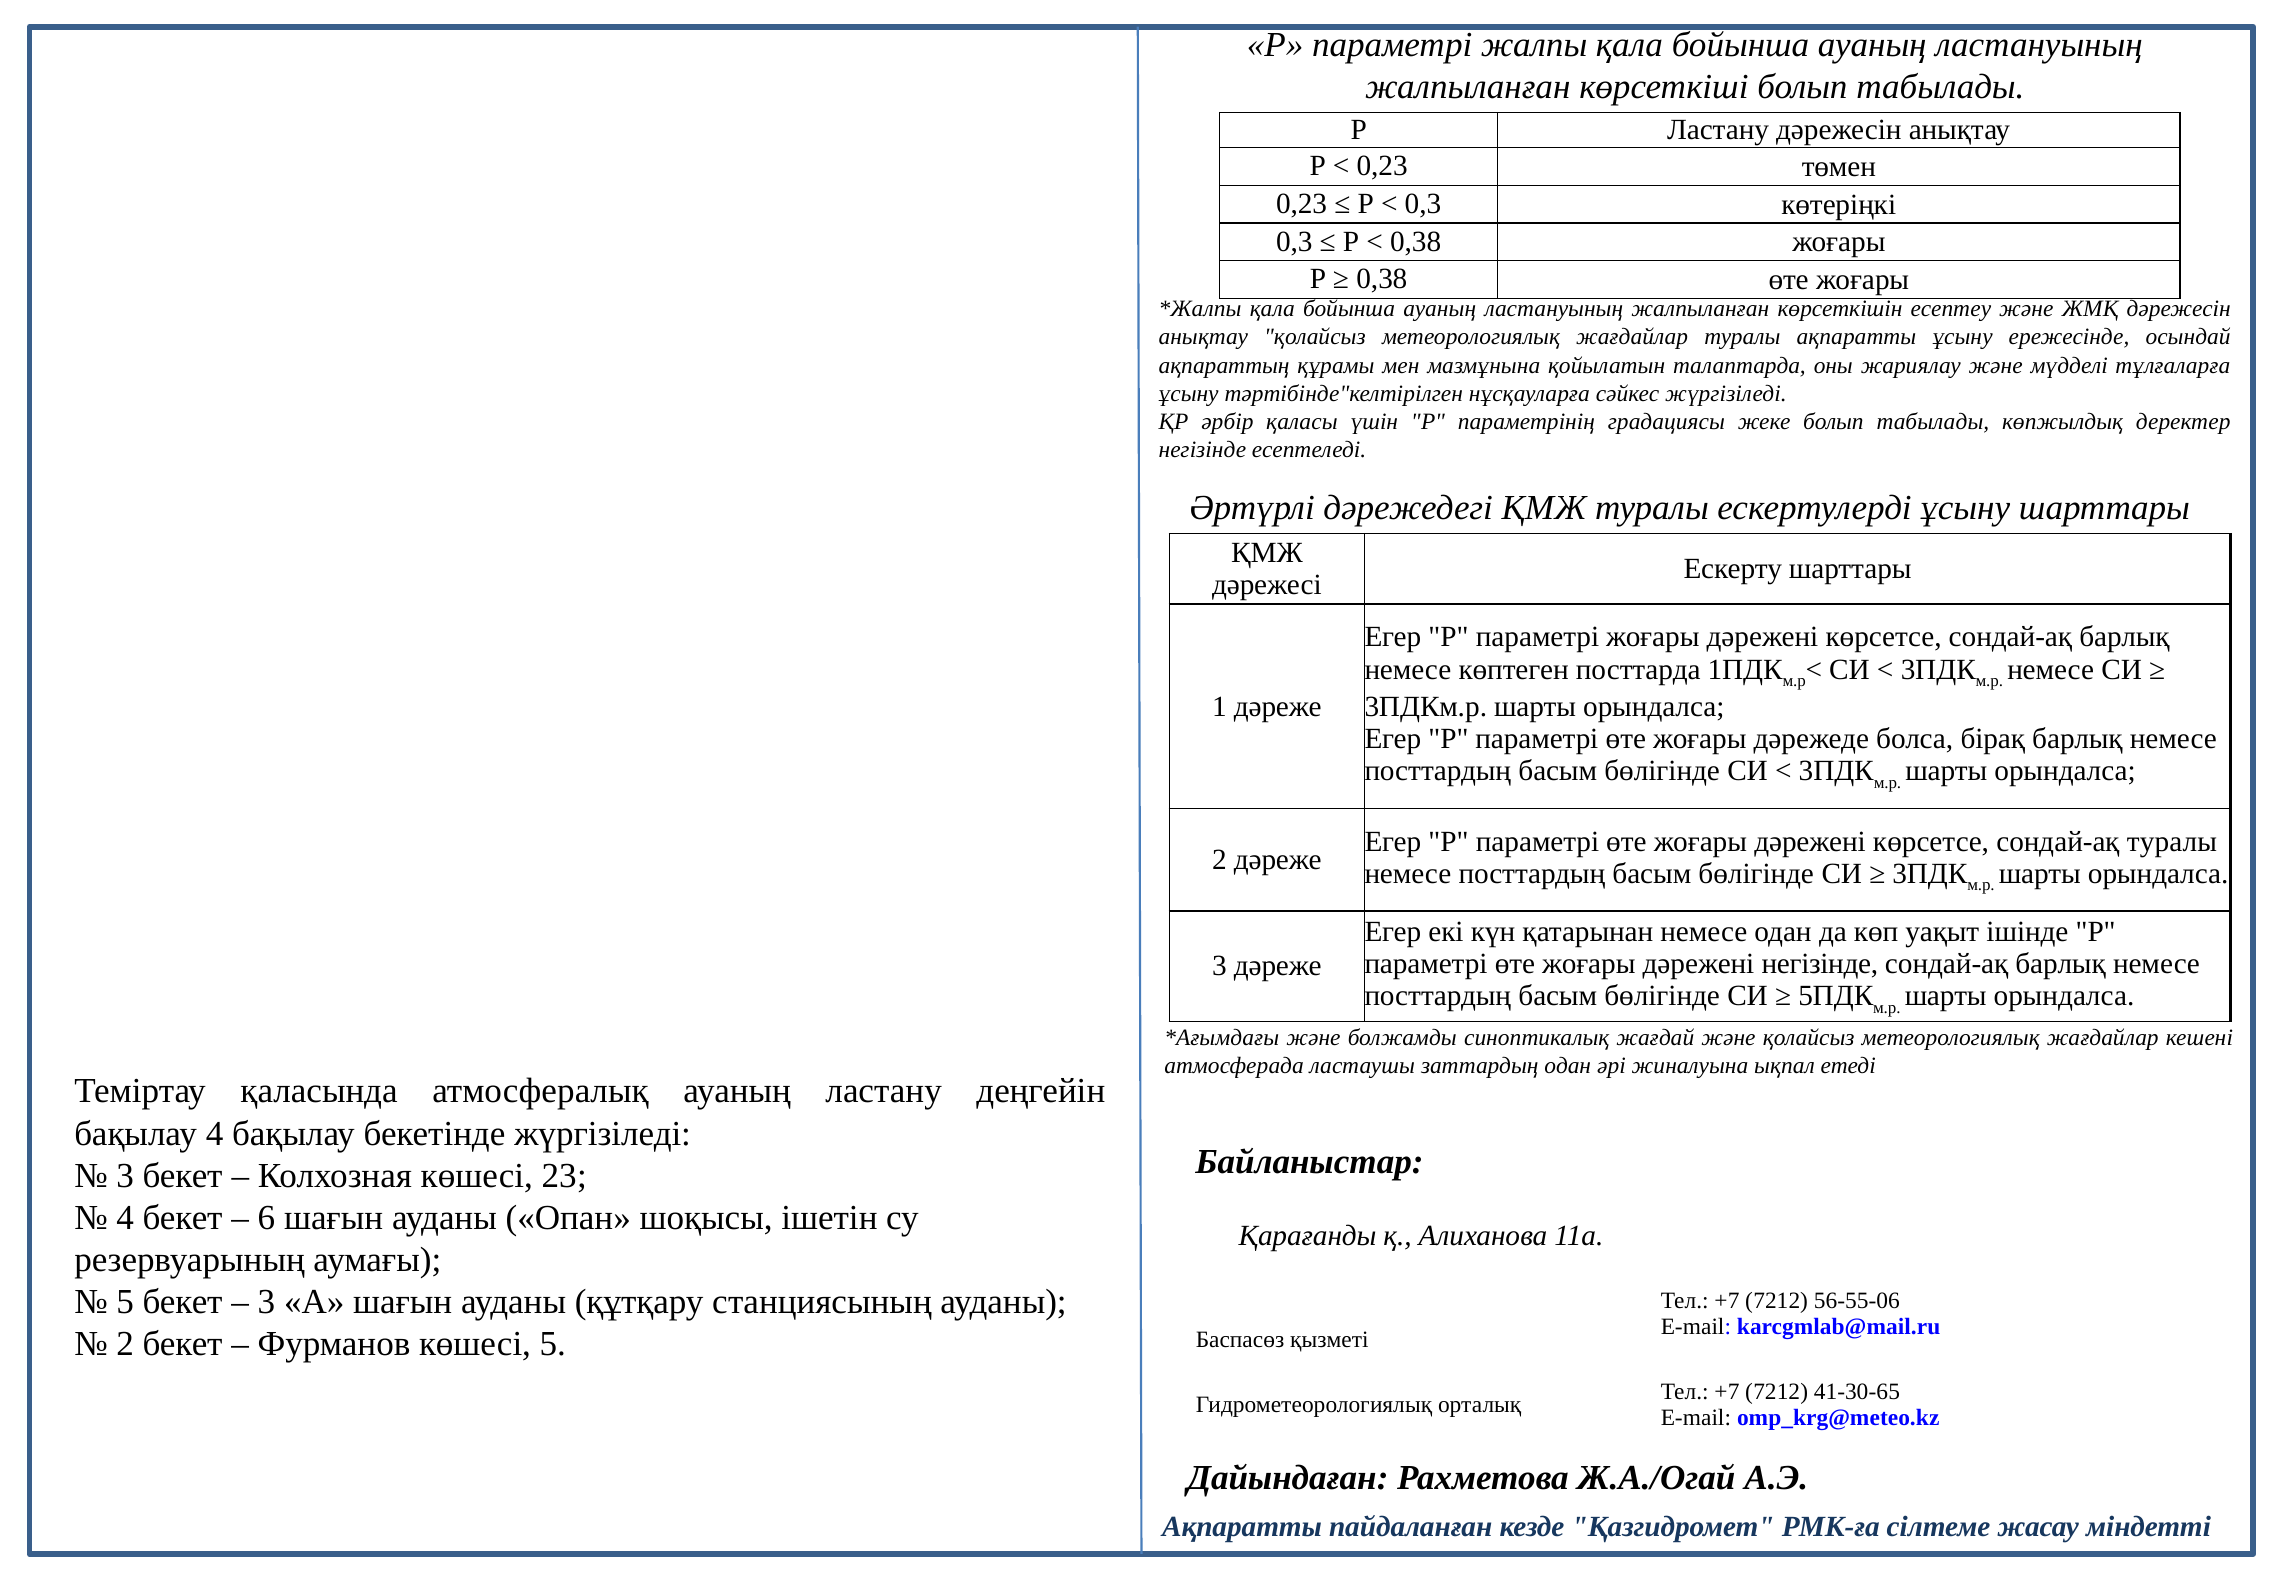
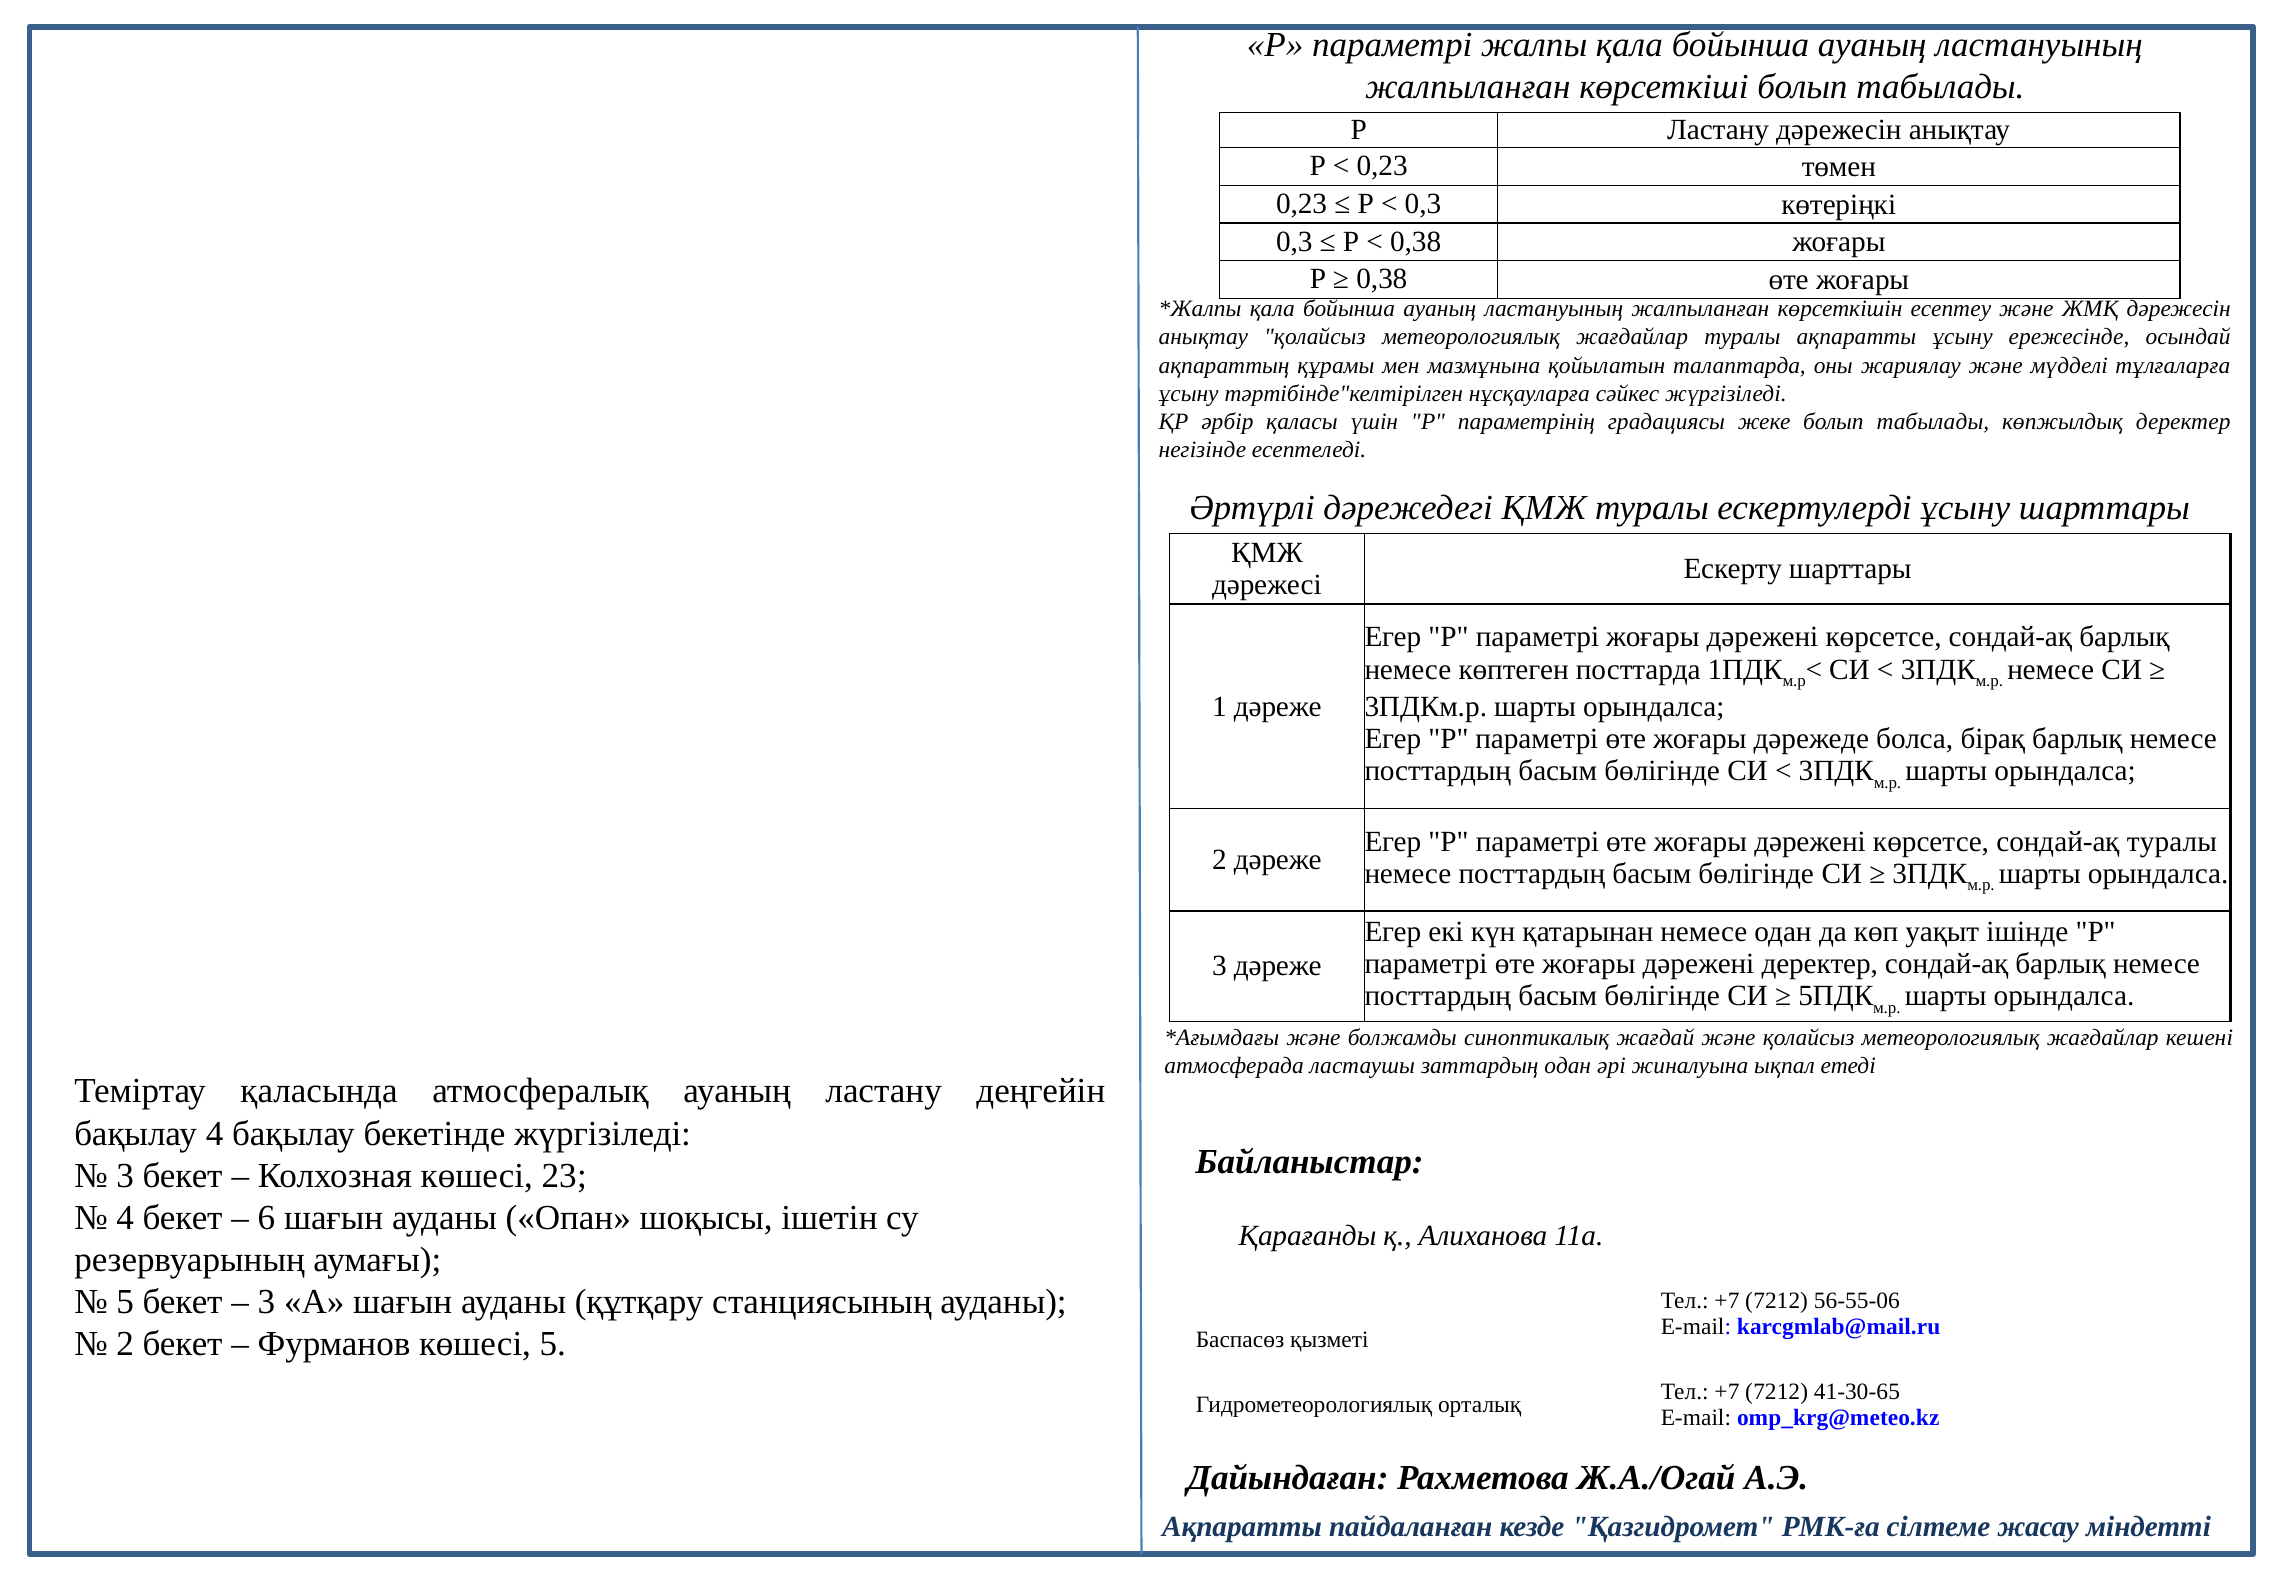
дәрежені негізінде: негізінде -> деректер (1820, 964)
